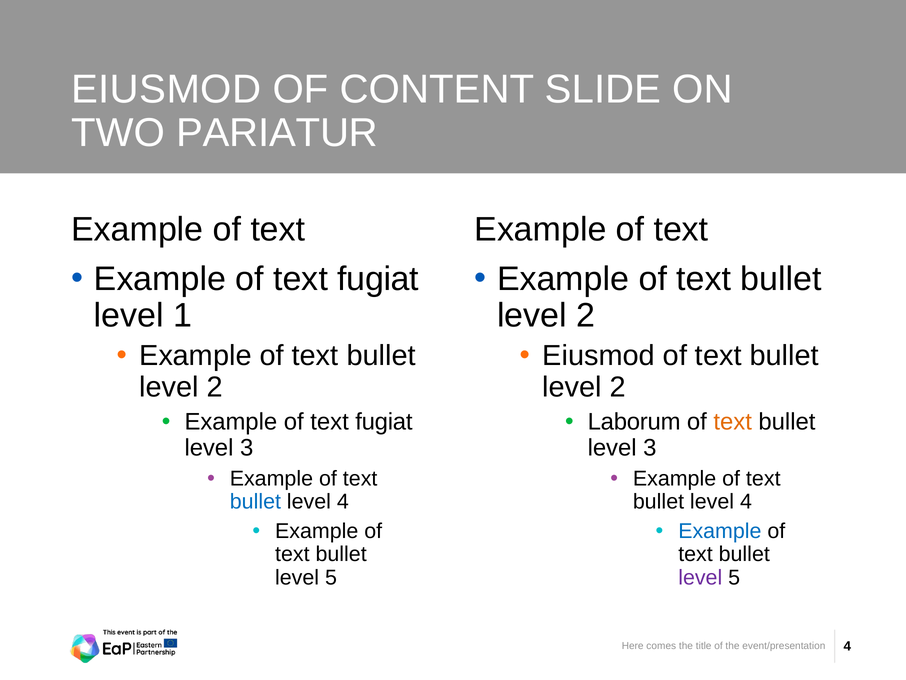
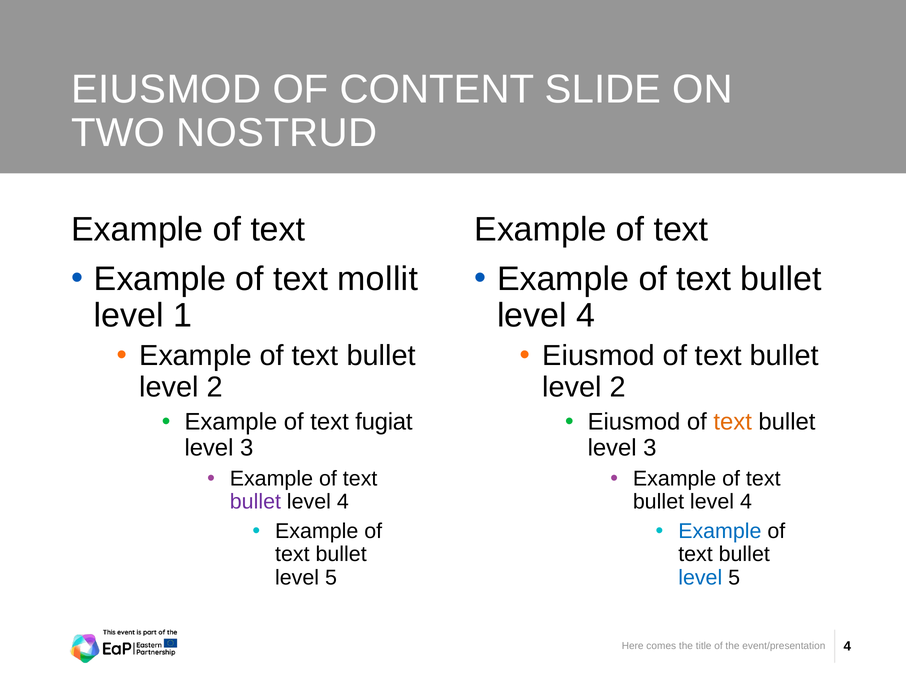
PARIATUR: PARIATUR -> NOSTRUD (277, 133)
fugiat: fugiat -> mollit (378, 279)
2: 2 -> 4 (586, 315)
Laborum: Laborum -> Eiusmod (634, 422)
bullet colour: blue -> purple (255, 501)
level colour: purple -> blue (700, 577)
